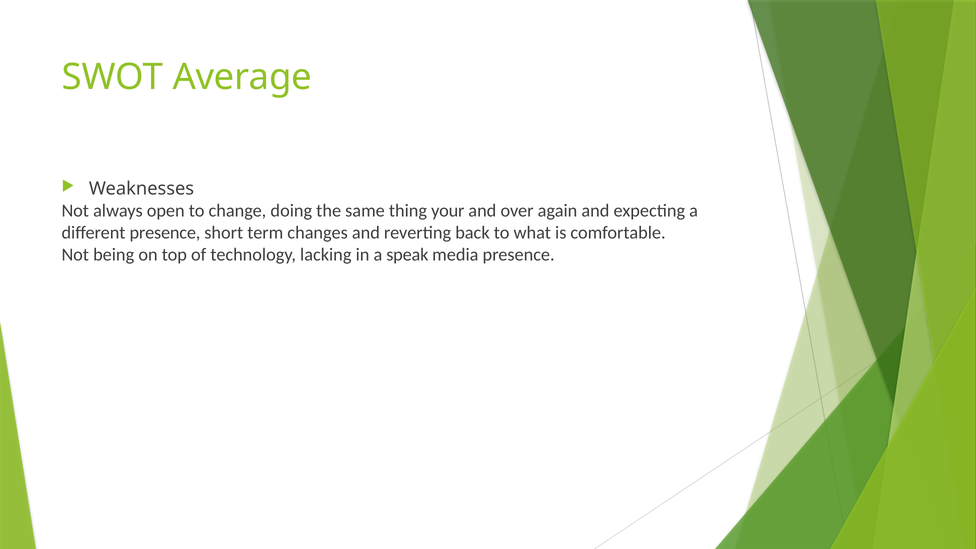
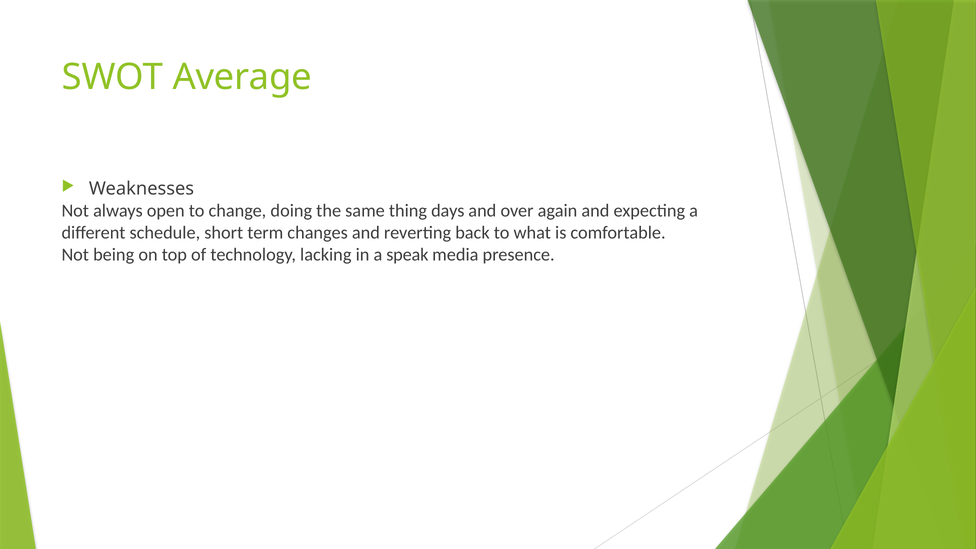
your: your -> days (448, 211)
different presence: presence -> schedule (165, 233)
